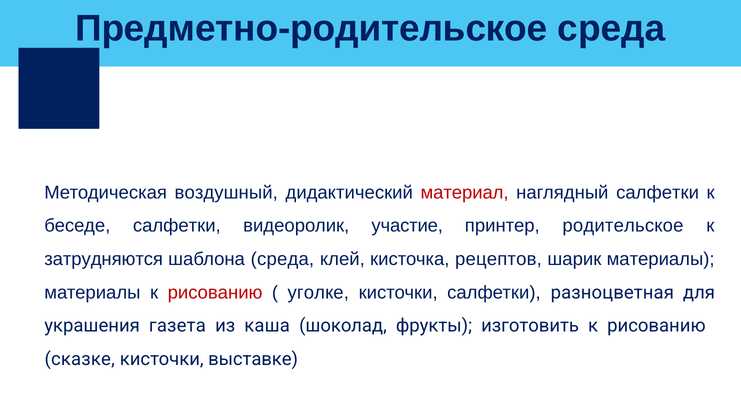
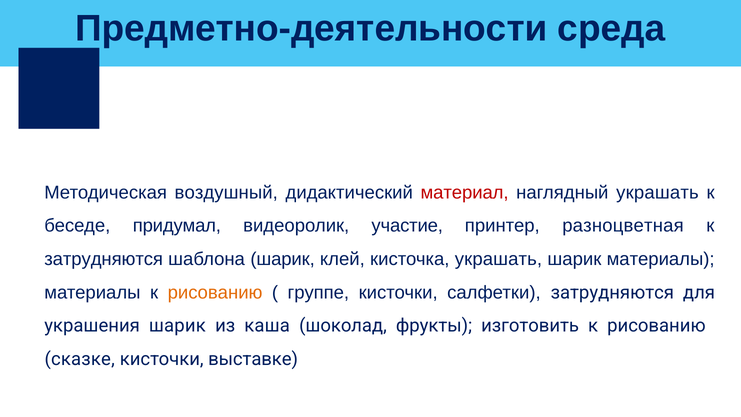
Предметно-родительское: Предметно-родительское -> Предметно-деятельности (311, 29)
наглядный салфетки: салфетки -> украшать (657, 192)
беседе салфетки: салфетки -> придумал (177, 226)
родительское: родительское -> разноцветная (623, 226)
шаблона среда: среда -> шарик (283, 259)
кисточка рецептов: рецептов -> украшать (498, 259)
рисованию colour: red -> orange (215, 292)
уголке: уголке -> группе (318, 292)
салфетки разноцветная: разноцветная -> затрудняются (612, 292)
украшения газета: газета -> шарик (177, 326)
